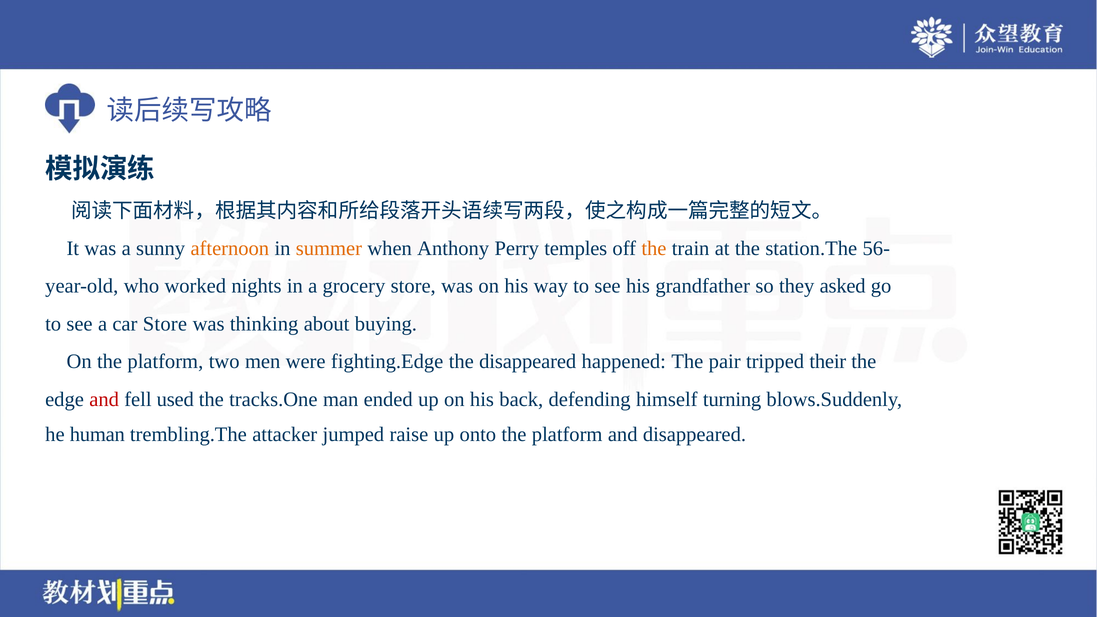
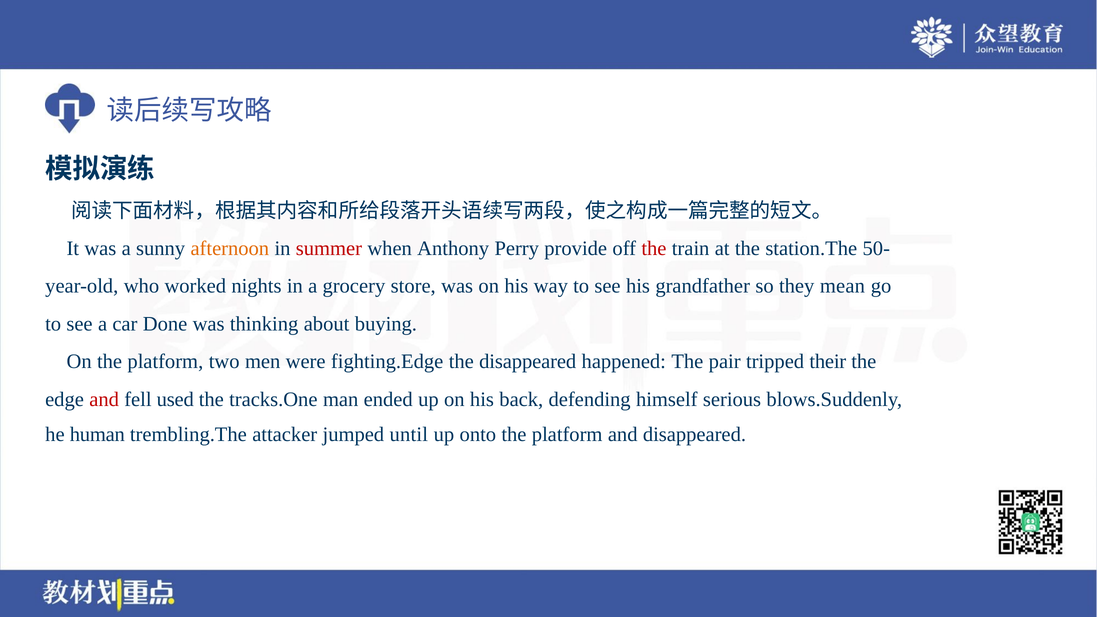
summer colour: orange -> red (329, 248)
temples: temples -> provide (576, 248)
the colour: orange -> red (654, 248)
56-: 56- -> 50- (876, 248)
asked: asked -> mean (842, 286)
car Store: Store -> Done (165, 324)
turning: turning -> serious (732, 399)
raise: raise -> until (409, 435)
